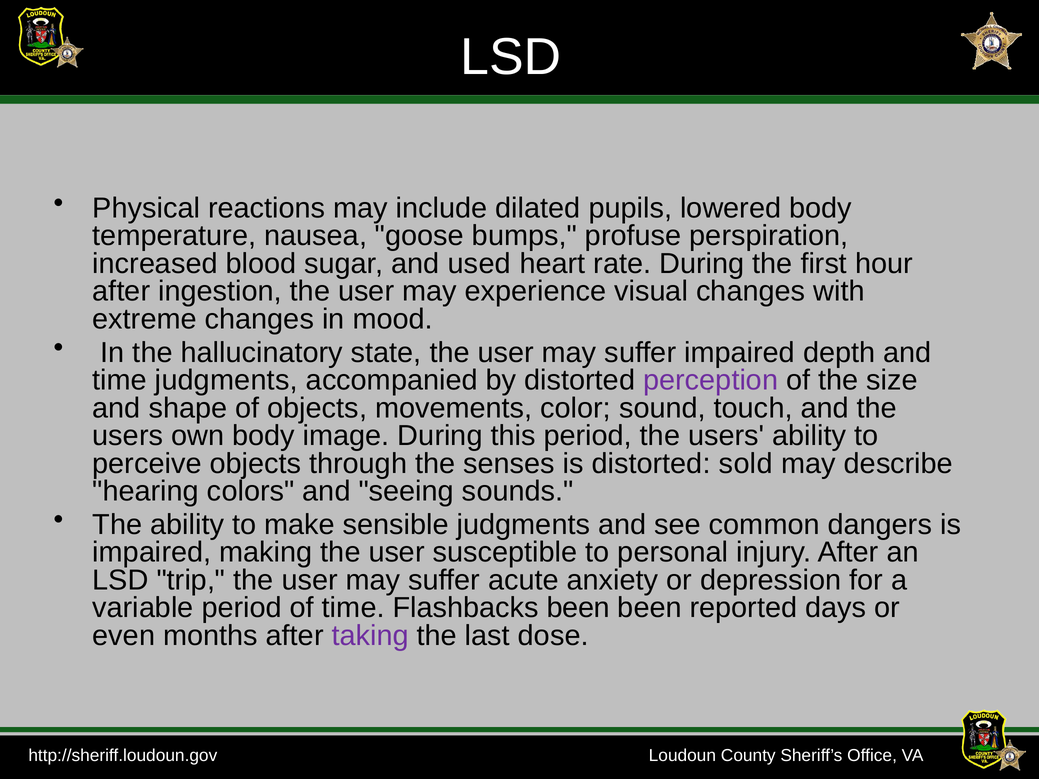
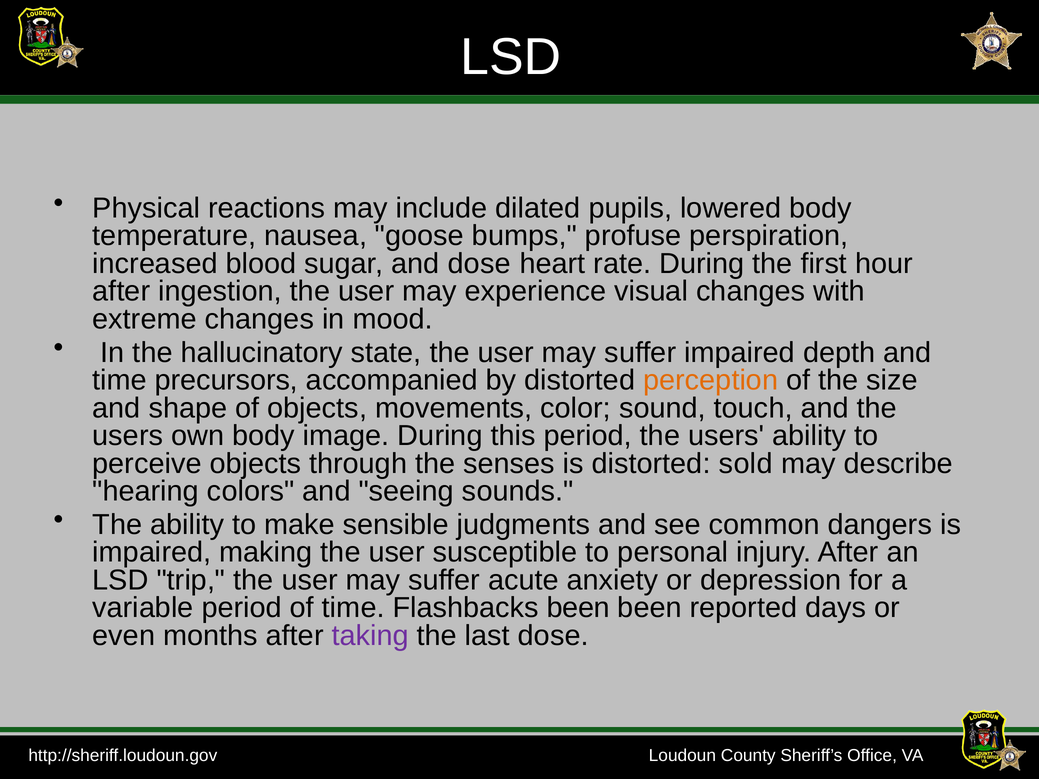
and used: used -> dose (479, 264)
time judgments: judgments -> precursors (226, 380)
perception colour: purple -> orange (711, 380)
